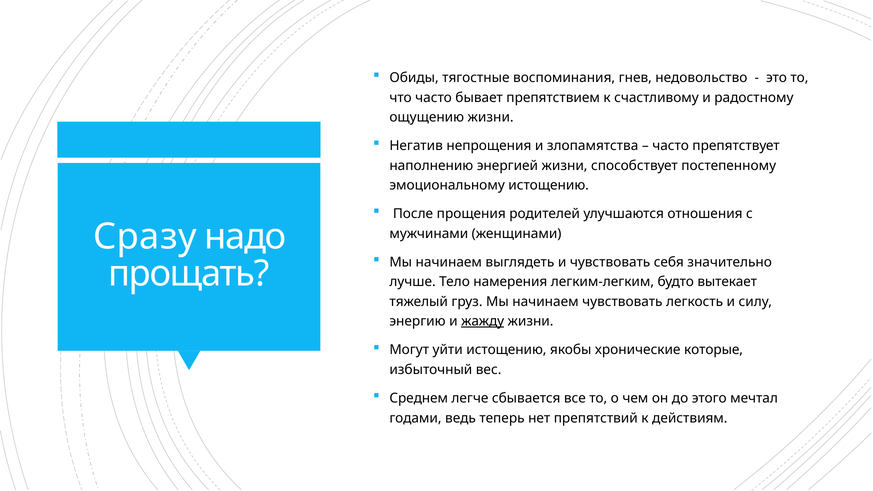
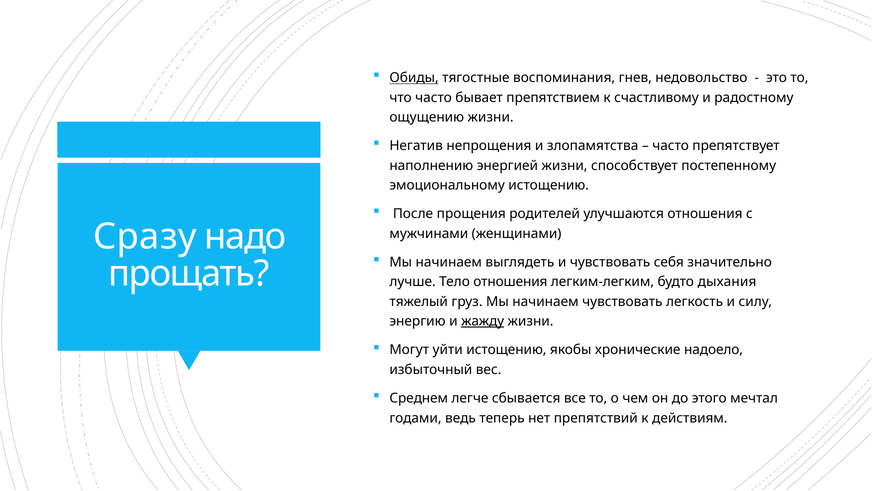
Обиды underline: none -> present (414, 78)
Тело намерения: намерения -> отношения (510, 282)
вытекает: вытекает -> дыхания (727, 282)
которые: которые -> надоело (714, 350)
